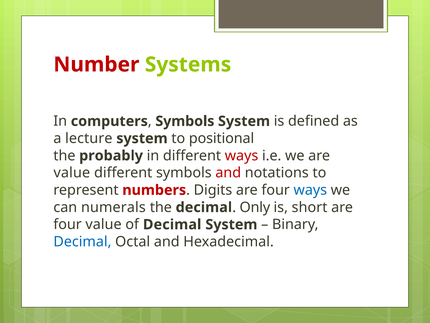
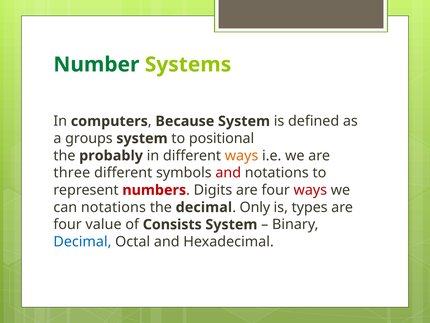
Number colour: red -> green (96, 64)
Symbols: Symbols -> Because (185, 121)
lecture: lecture -> groups (89, 138)
ways colour: red -> orange (242, 155)
value: value -> three (72, 173)
ways colour: blue -> red (310, 190)
can numerals: numerals -> notations (113, 207)
short: short -> types (310, 207)
of Decimal: Decimal -> Consists (172, 224)
